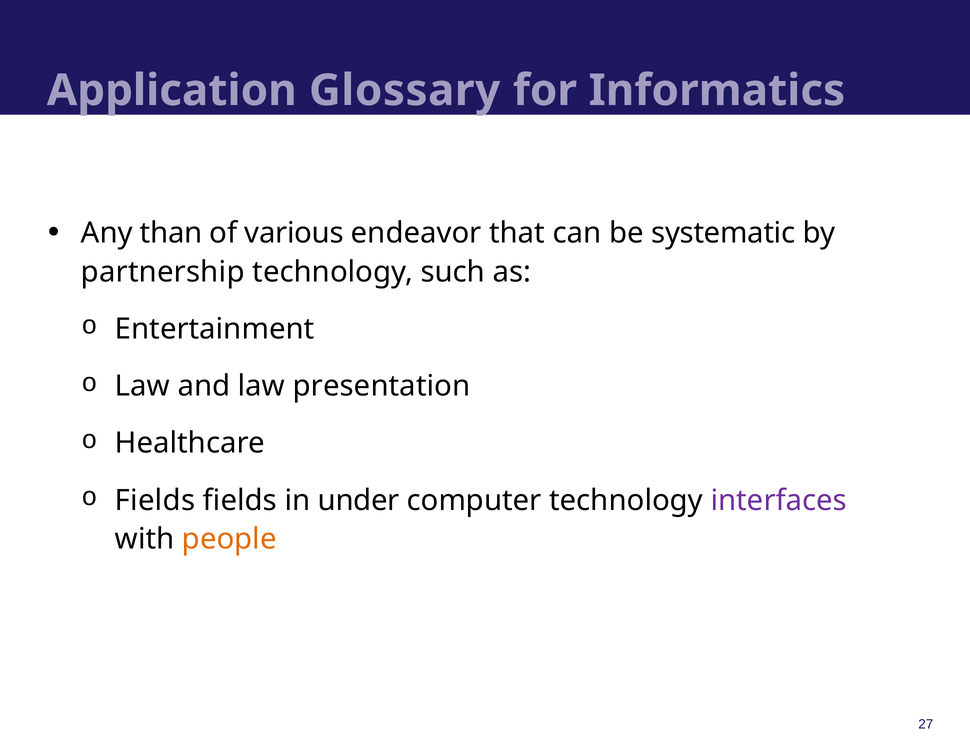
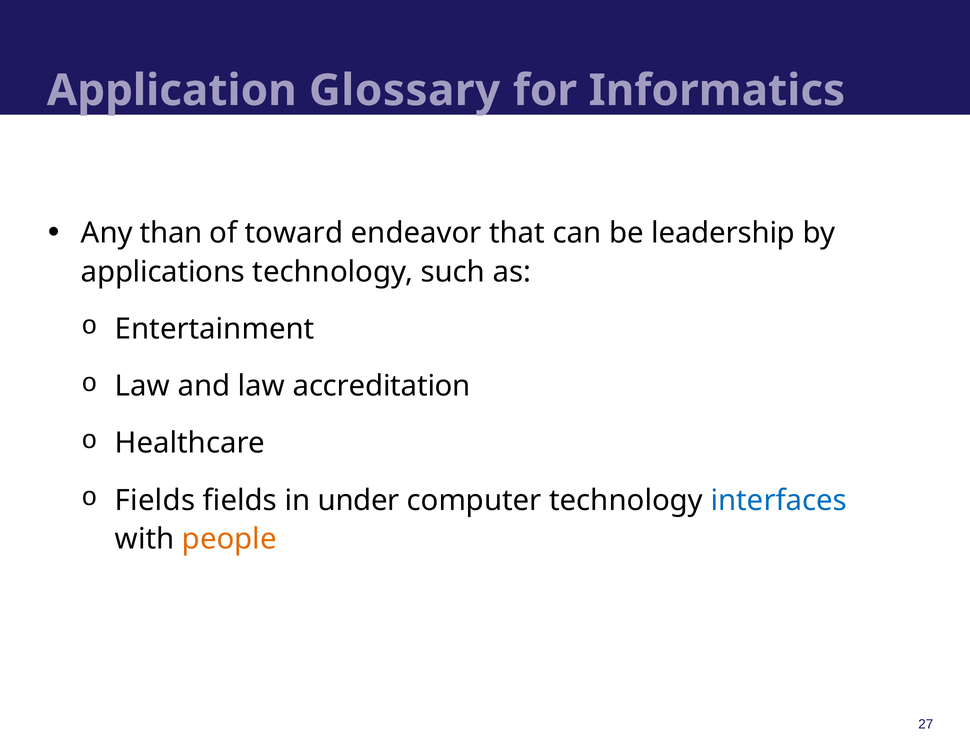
various: various -> toward (294, 233)
systematic: systematic -> leadership (723, 233)
partnership: partnership -> applications (163, 272)
presentation: presentation -> accreditation (382, 386)
interfaces colour: purple -> blue (779, 501)
